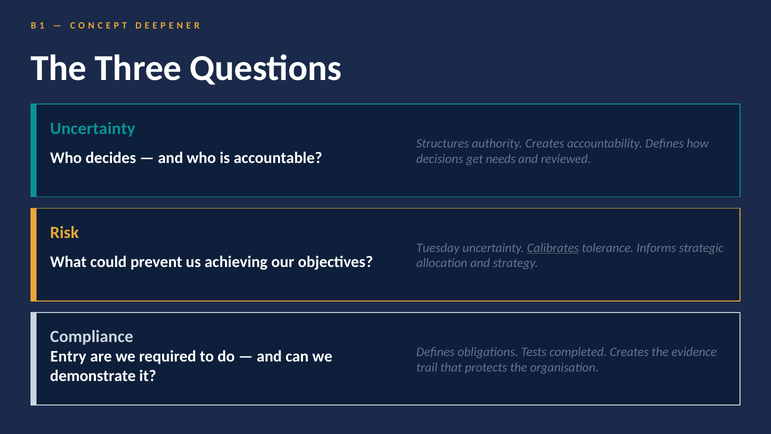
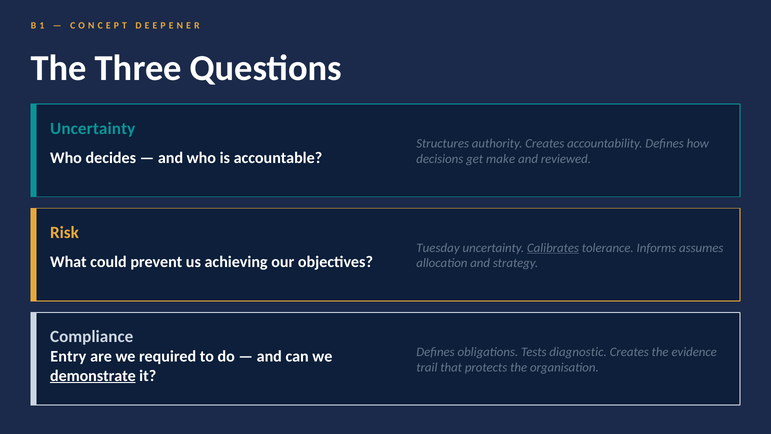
needs: needs -> make (501, 159)
strategic: strategic -> assumes (701, 248)
completed: completed -> diagnostic (578, 352)
demonstrate underline: none -> present (93, 375)
